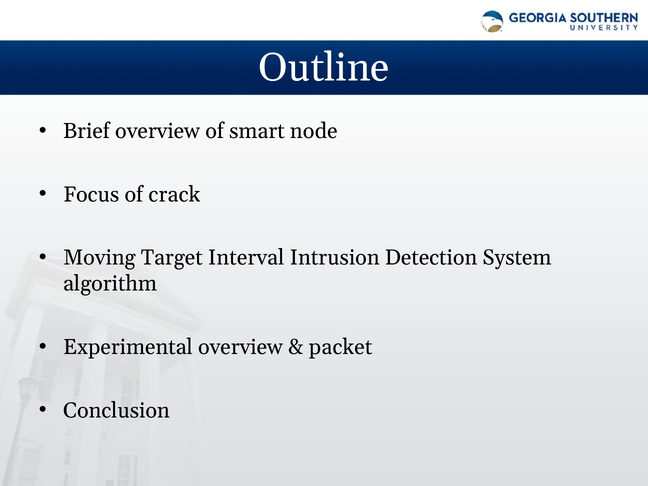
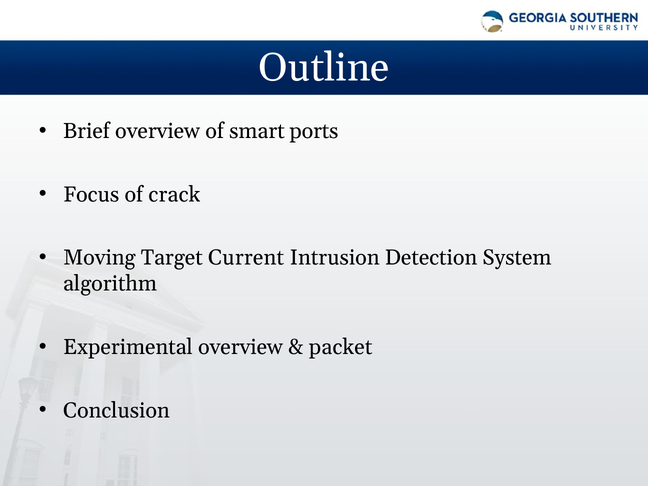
node: node -> ports (314, 131)
Interval: Interval -> Current (246, 258)
